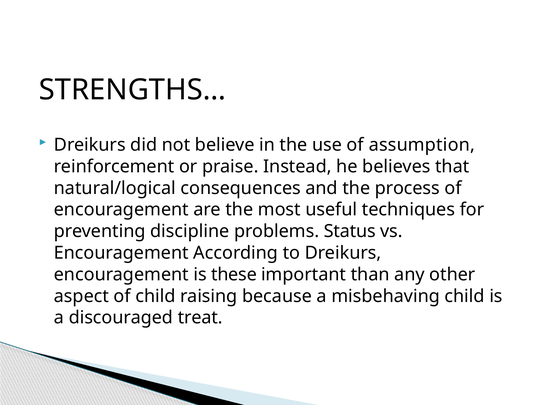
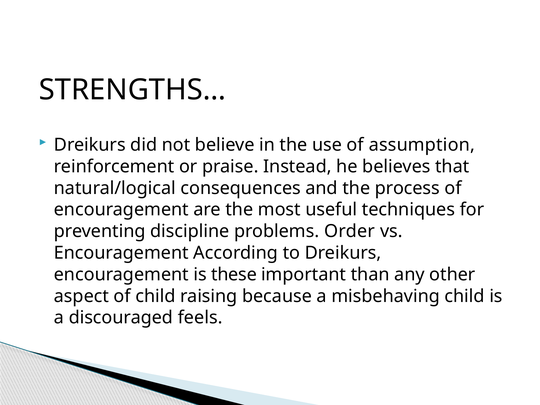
Status: Status -> Order (350, 231)
treat: treat -> feels (200, 318)
